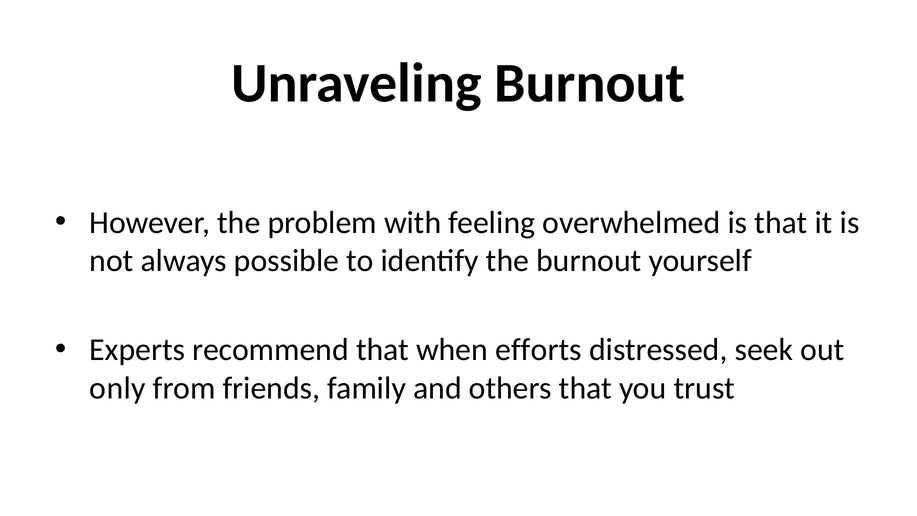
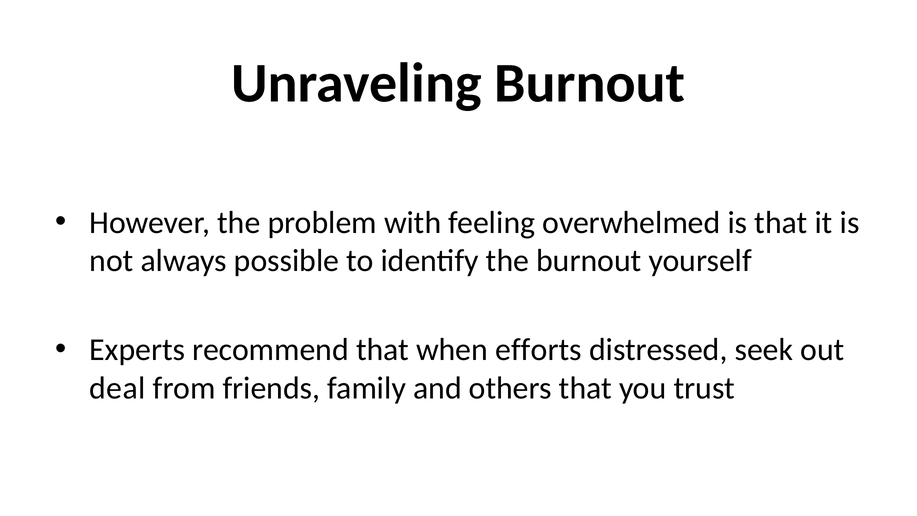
only: only -> deal (117, 388)
